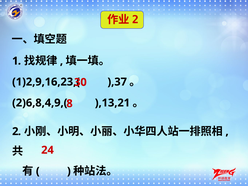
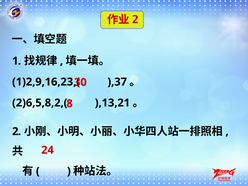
2)6,8,4,9,(: 2)6,8,4,9,( -> 2)6,5,8,2,( (40, 103)
